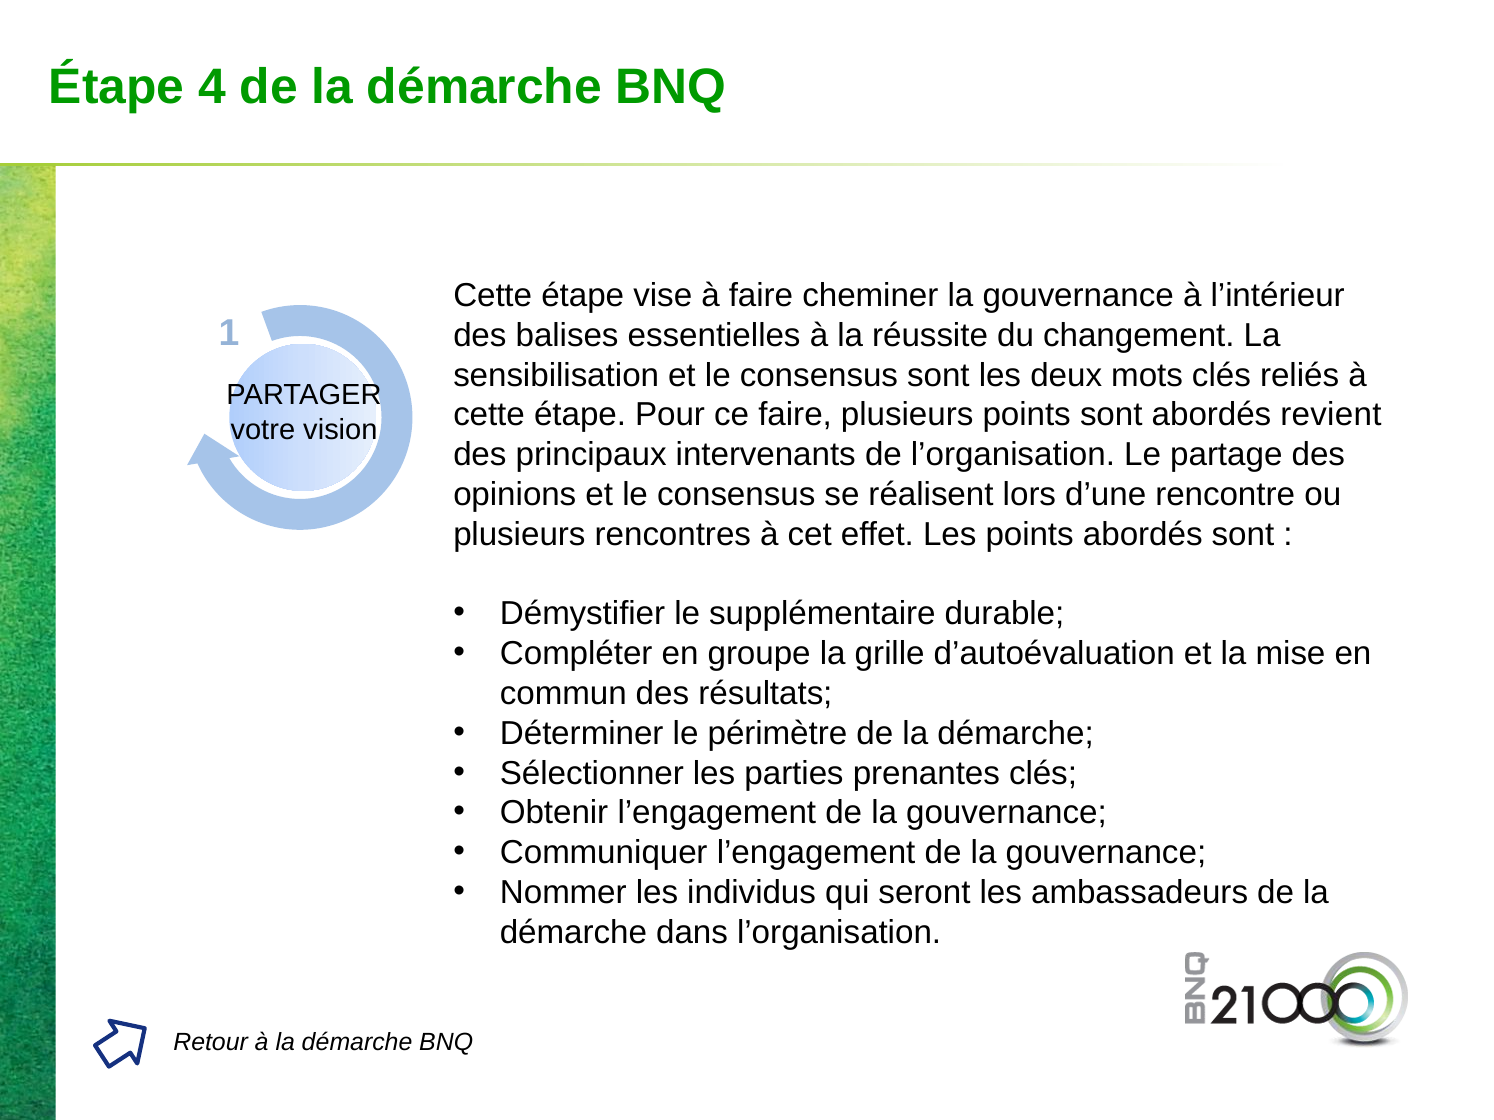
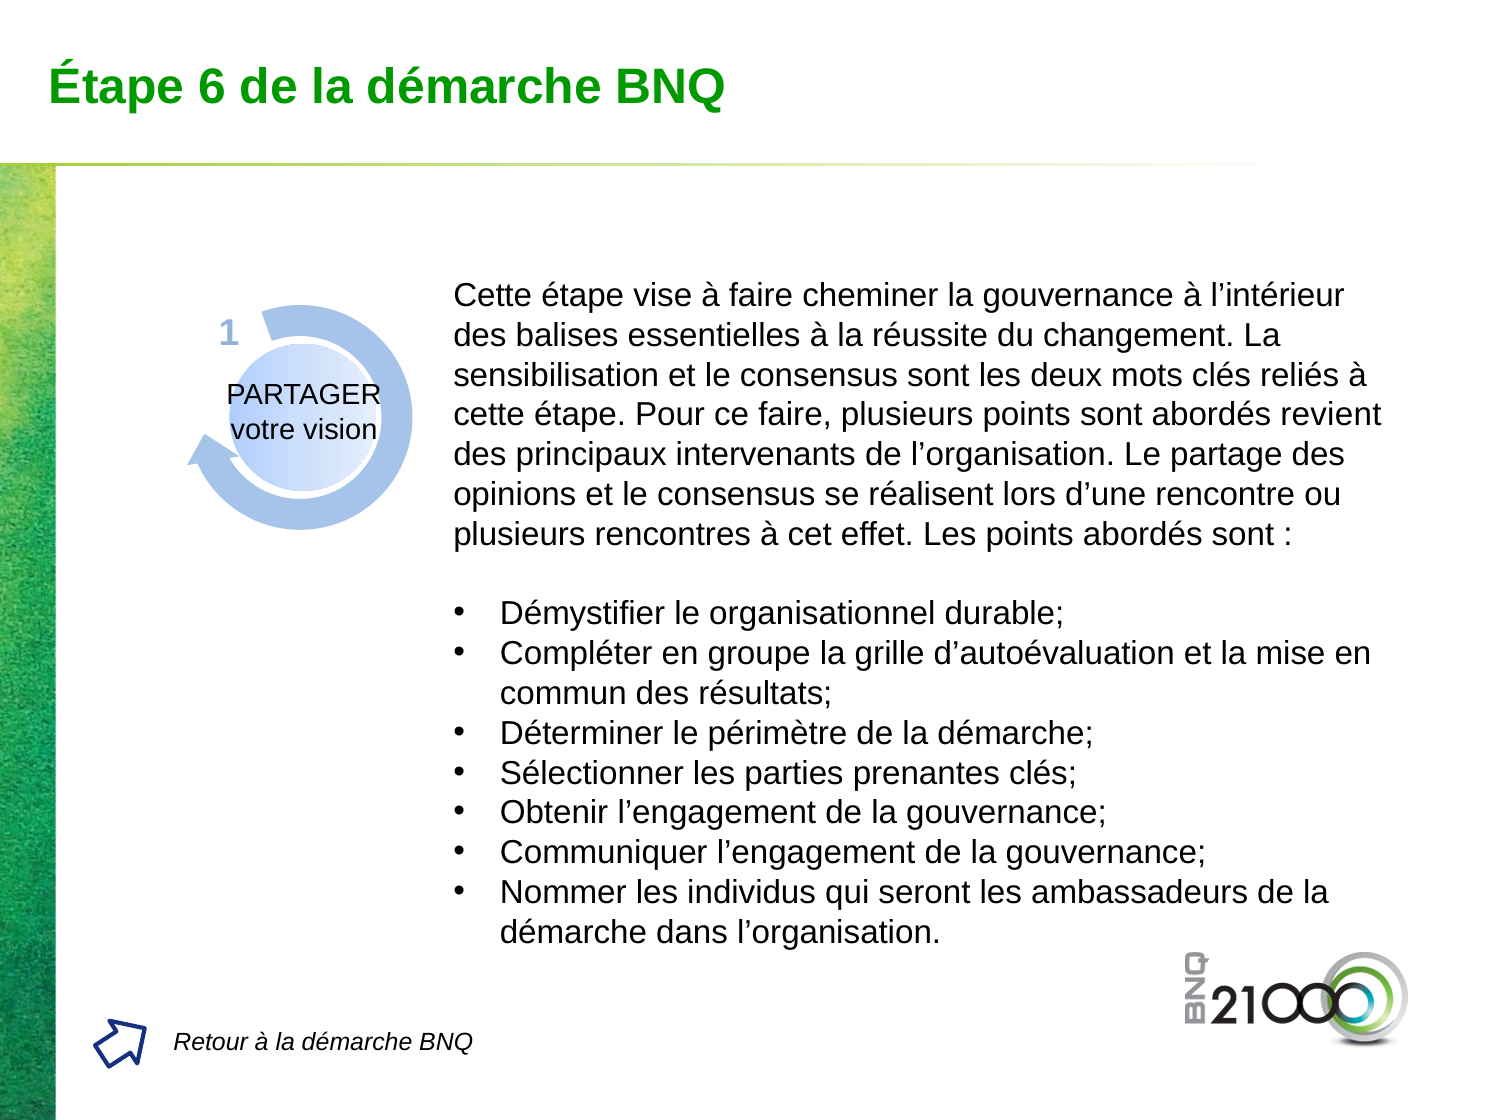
4: 4 -> 6 (212, 87)
supplémentaire: supplémentaire -> organisationnel (822, 614)
